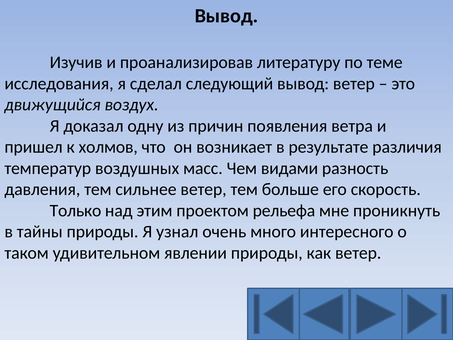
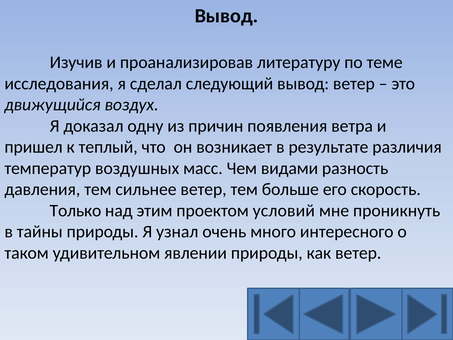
холмов: холмов -> теплый (108, 147)
рельефа: рельефа -> условий (284, 210)
